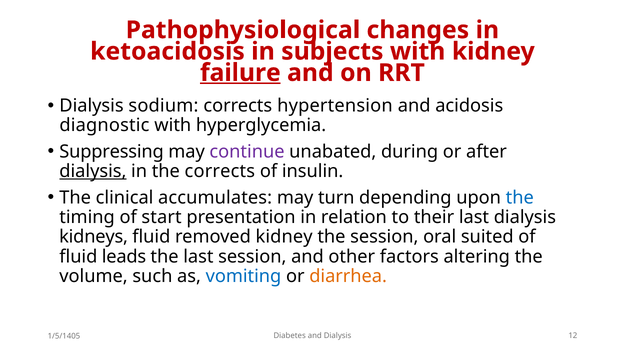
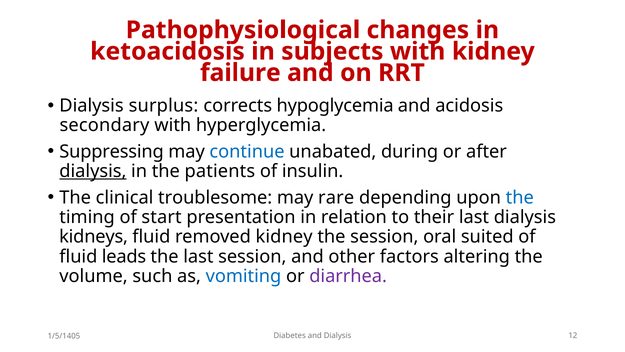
failure underline: present -> none (240, 73)
sodium: sodium -> surplus (163, 106)
hypertension: hypertension -> hypoglycemia (335, 106)
diagnostic: diagnostic -> secondary (104, 125)
continue colour: purple -> blue (247, 151)
the corrects: corrects -> patients (220, 171)
accumulates: accumulates -> troublesome (215, 197)
turn: turn -> rare (336, 197)
diarrhea colour: orange -> purple (348, 276)
